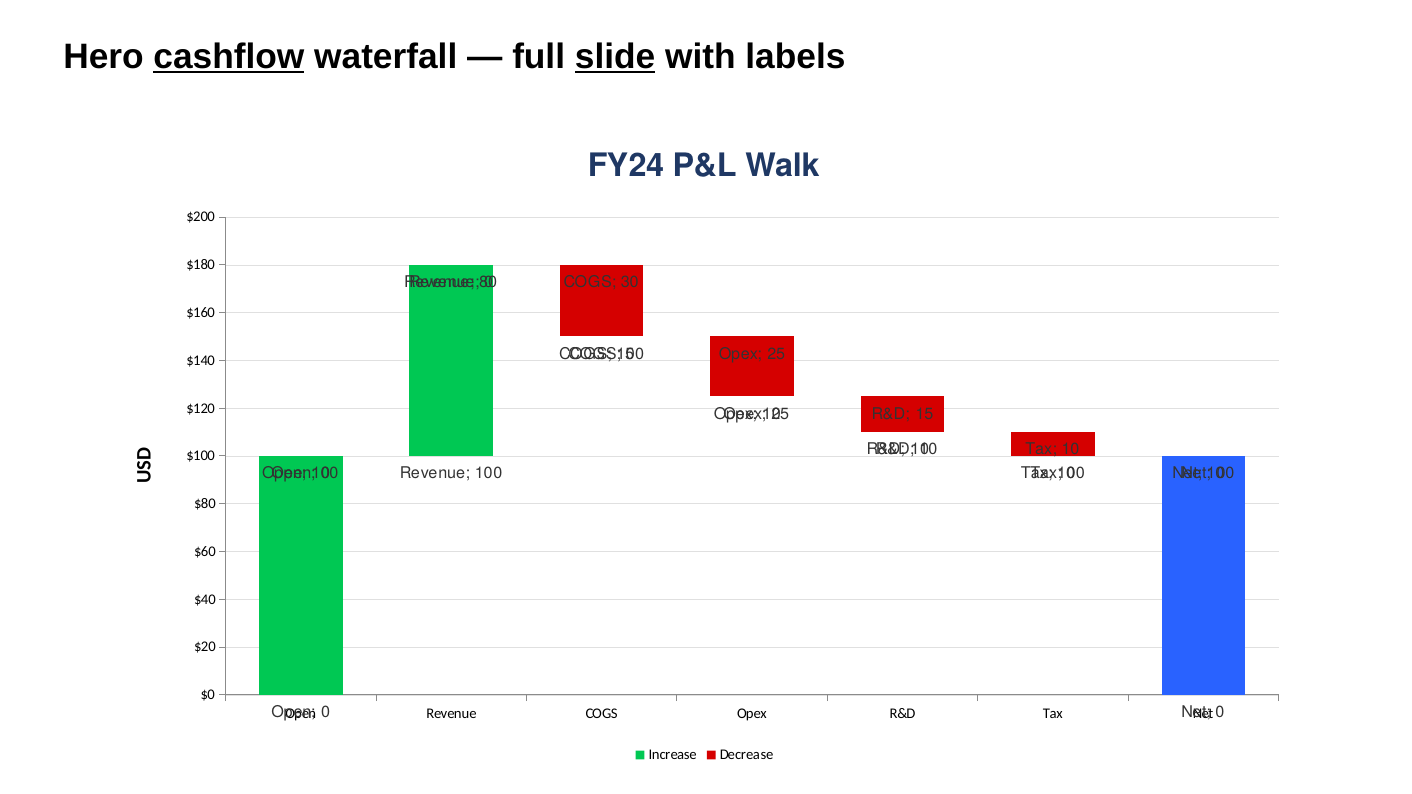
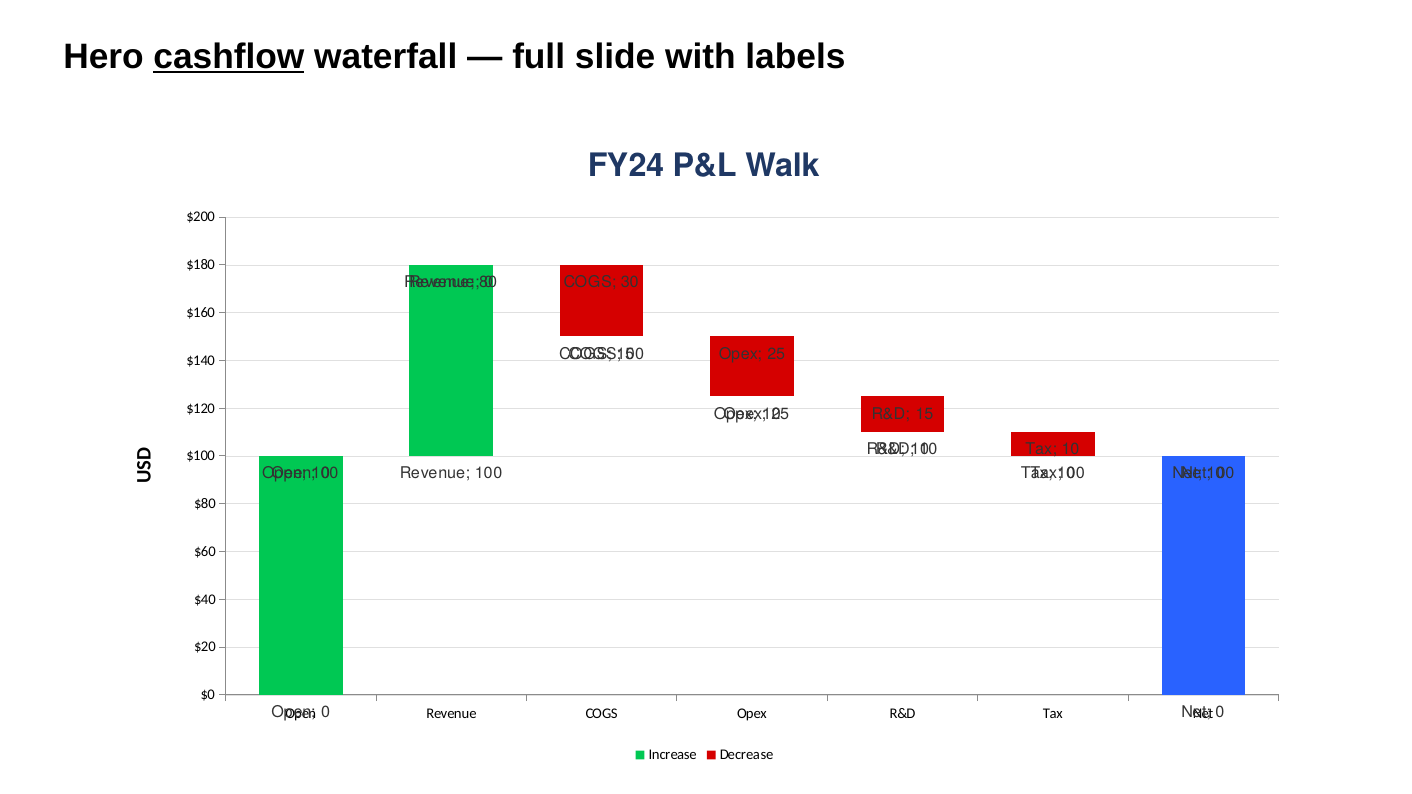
slide underline: present -> none (615, 57)
